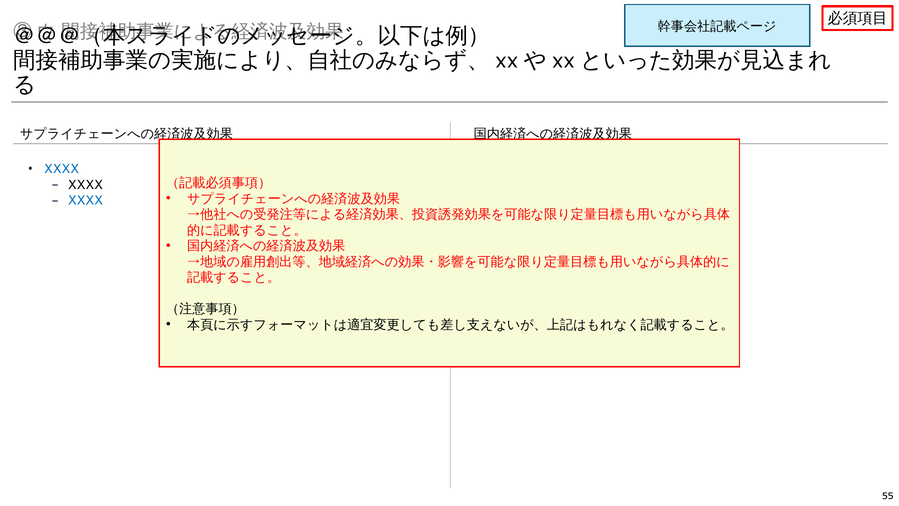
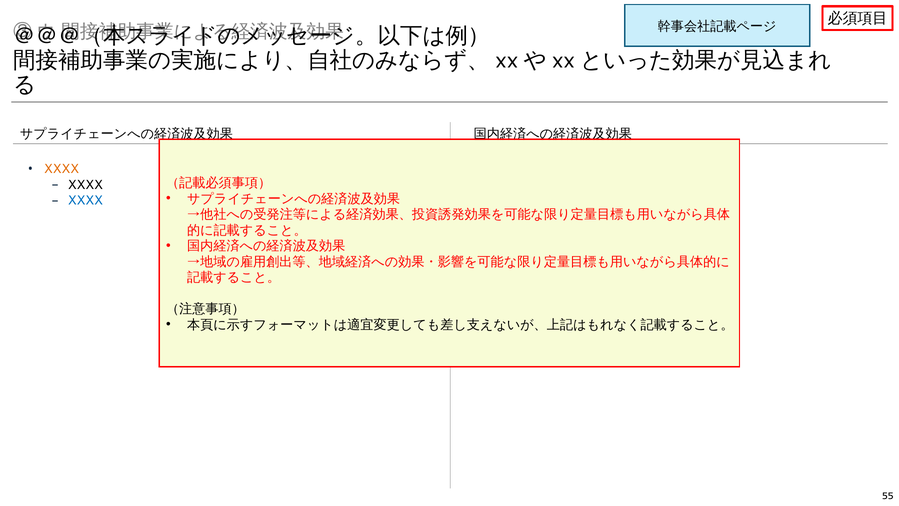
XXXX colour: blue -> orange (61, 169)
